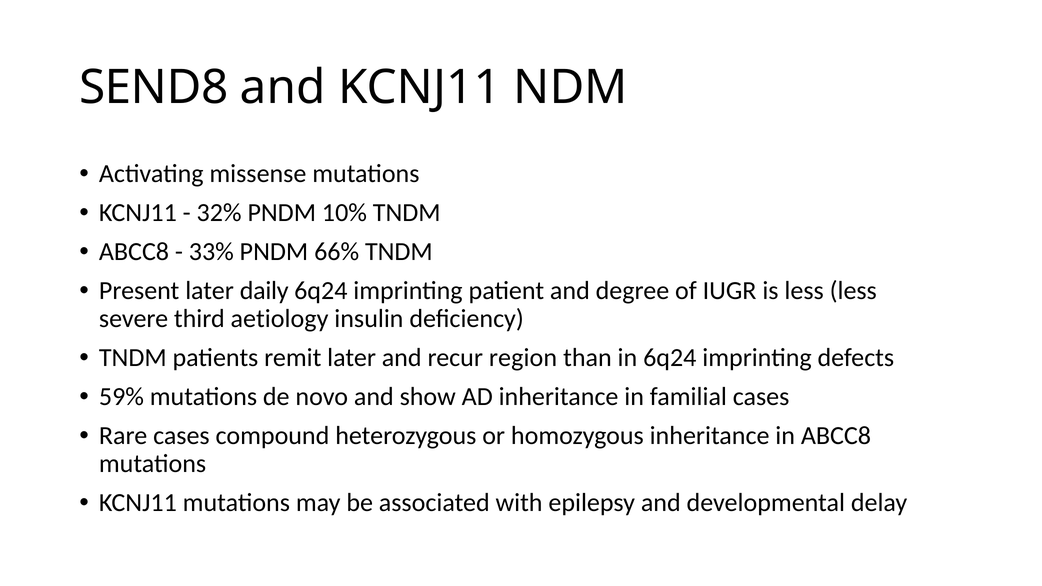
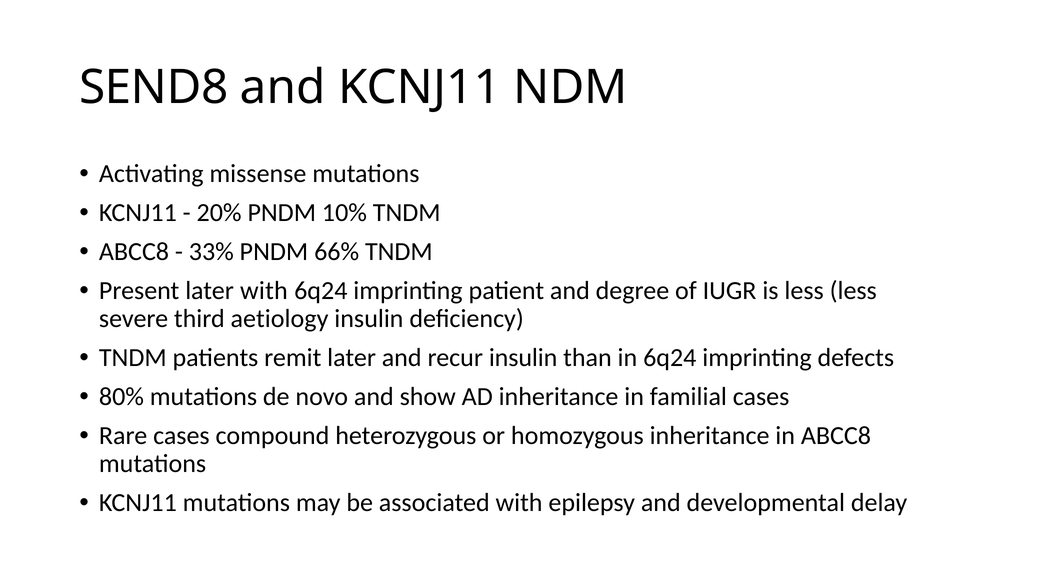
32%: 32% -> 20% (219, 213)
later daily: daily -> with (264, 291)
recur region: region -> insulin (523, 358)
59%: 59% -> 80% (121, 397)
